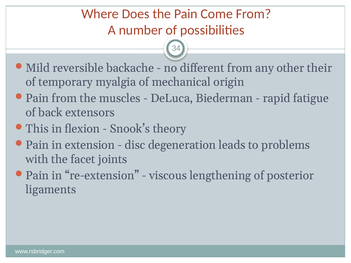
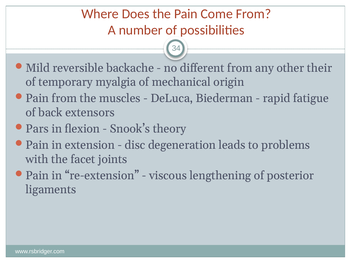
This: This -> Pars (37, 129)
